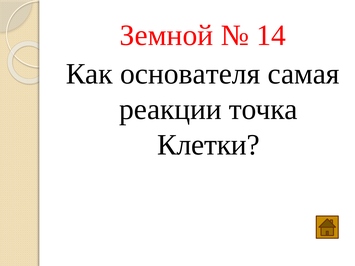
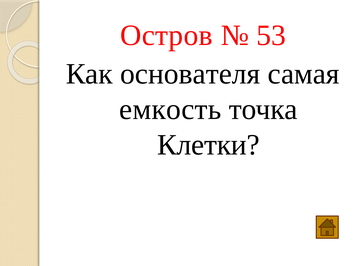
Земной: Земной -> Остров (166, 35)
14: 14 -> 53 (271, 35)
реакции: реакции -> емкость (170, 109)
